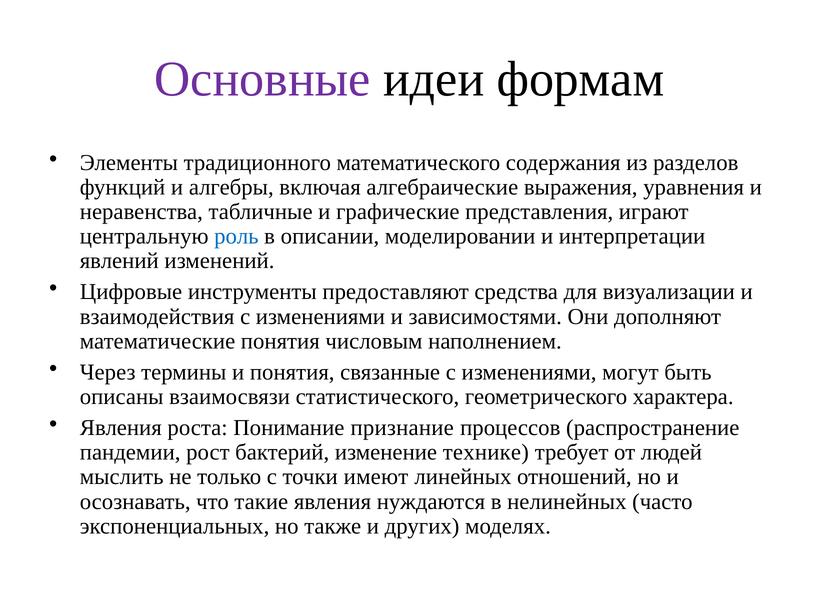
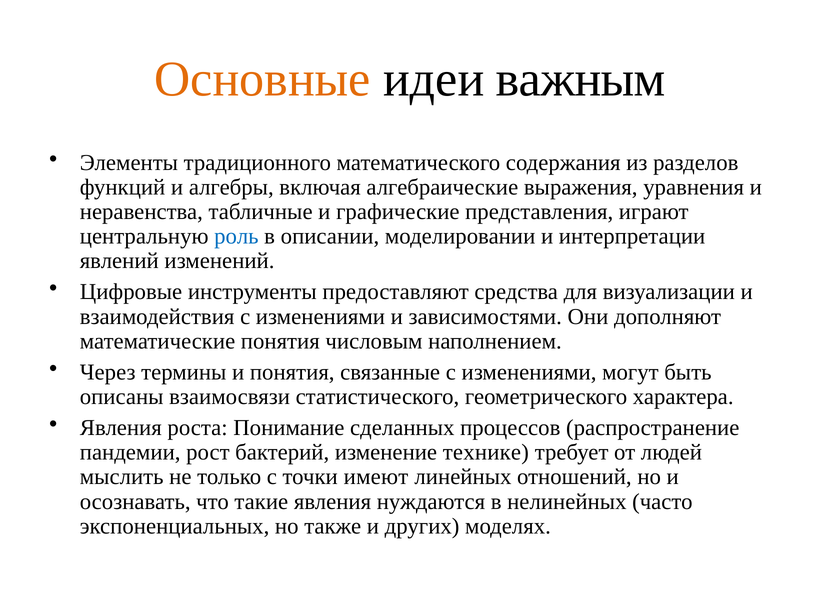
Основные colour: purple -> orange (262, 79)
формам: формам -> важным (581, 79)
признание: признание -> сделанных (402, 428)
